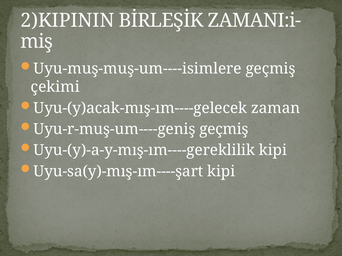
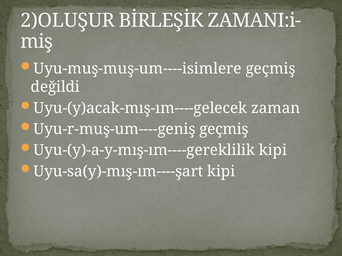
2)KIPININ: 2)KIPININ -> 2)OLUŞUR (68, 21)
çekimi: çekimi -> değildi (55, 87)
